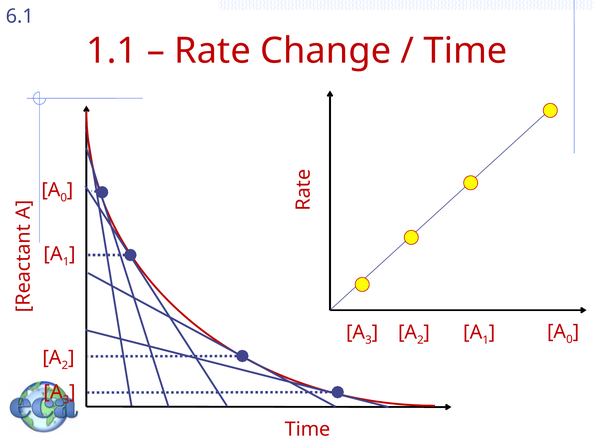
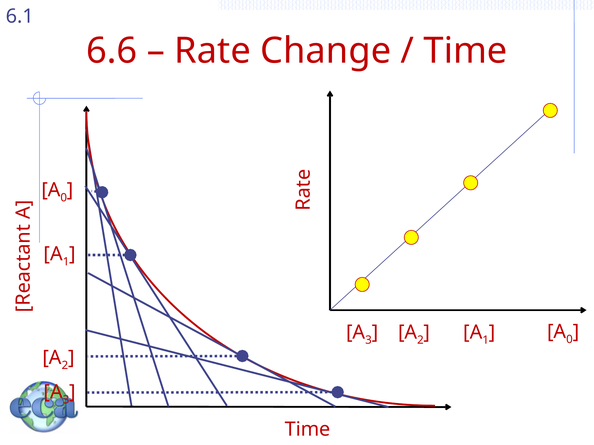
1.1: 1.1 -> 6.6 (112, 51)
